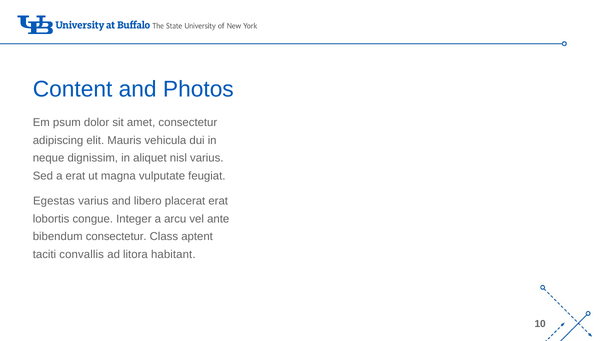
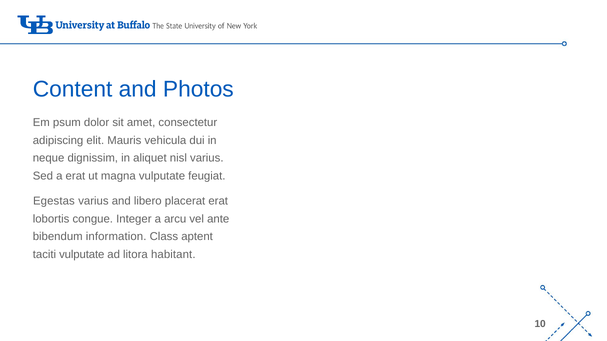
bibendum consectetur: consectetur -> information (116, 237)
taciti convallis: convallis -> vulputate (82, 255)
